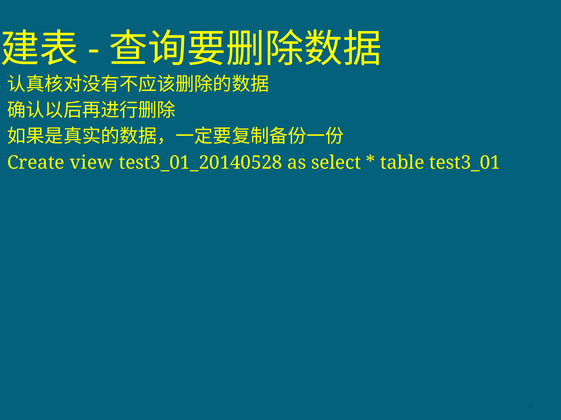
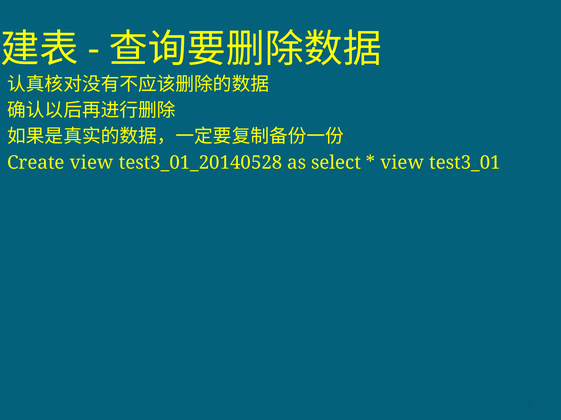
table: table -> view (402, 163)
